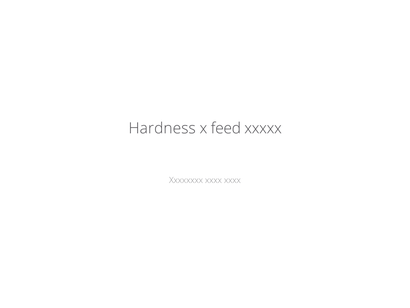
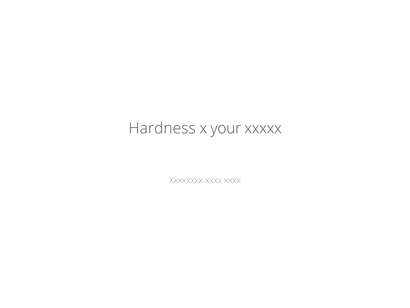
feed: feed -> your (226, 128)
